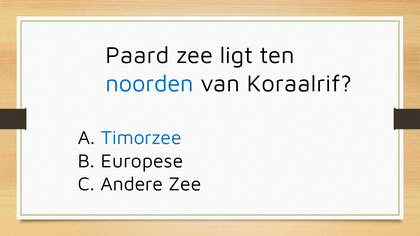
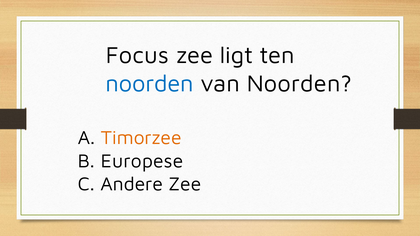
Paard: Paard -> Focus (137, 56)
van Koraalrif: Koraalrif -> Noorden (299, 84)
Timorzee colour: blue -> orange (141, 138)
